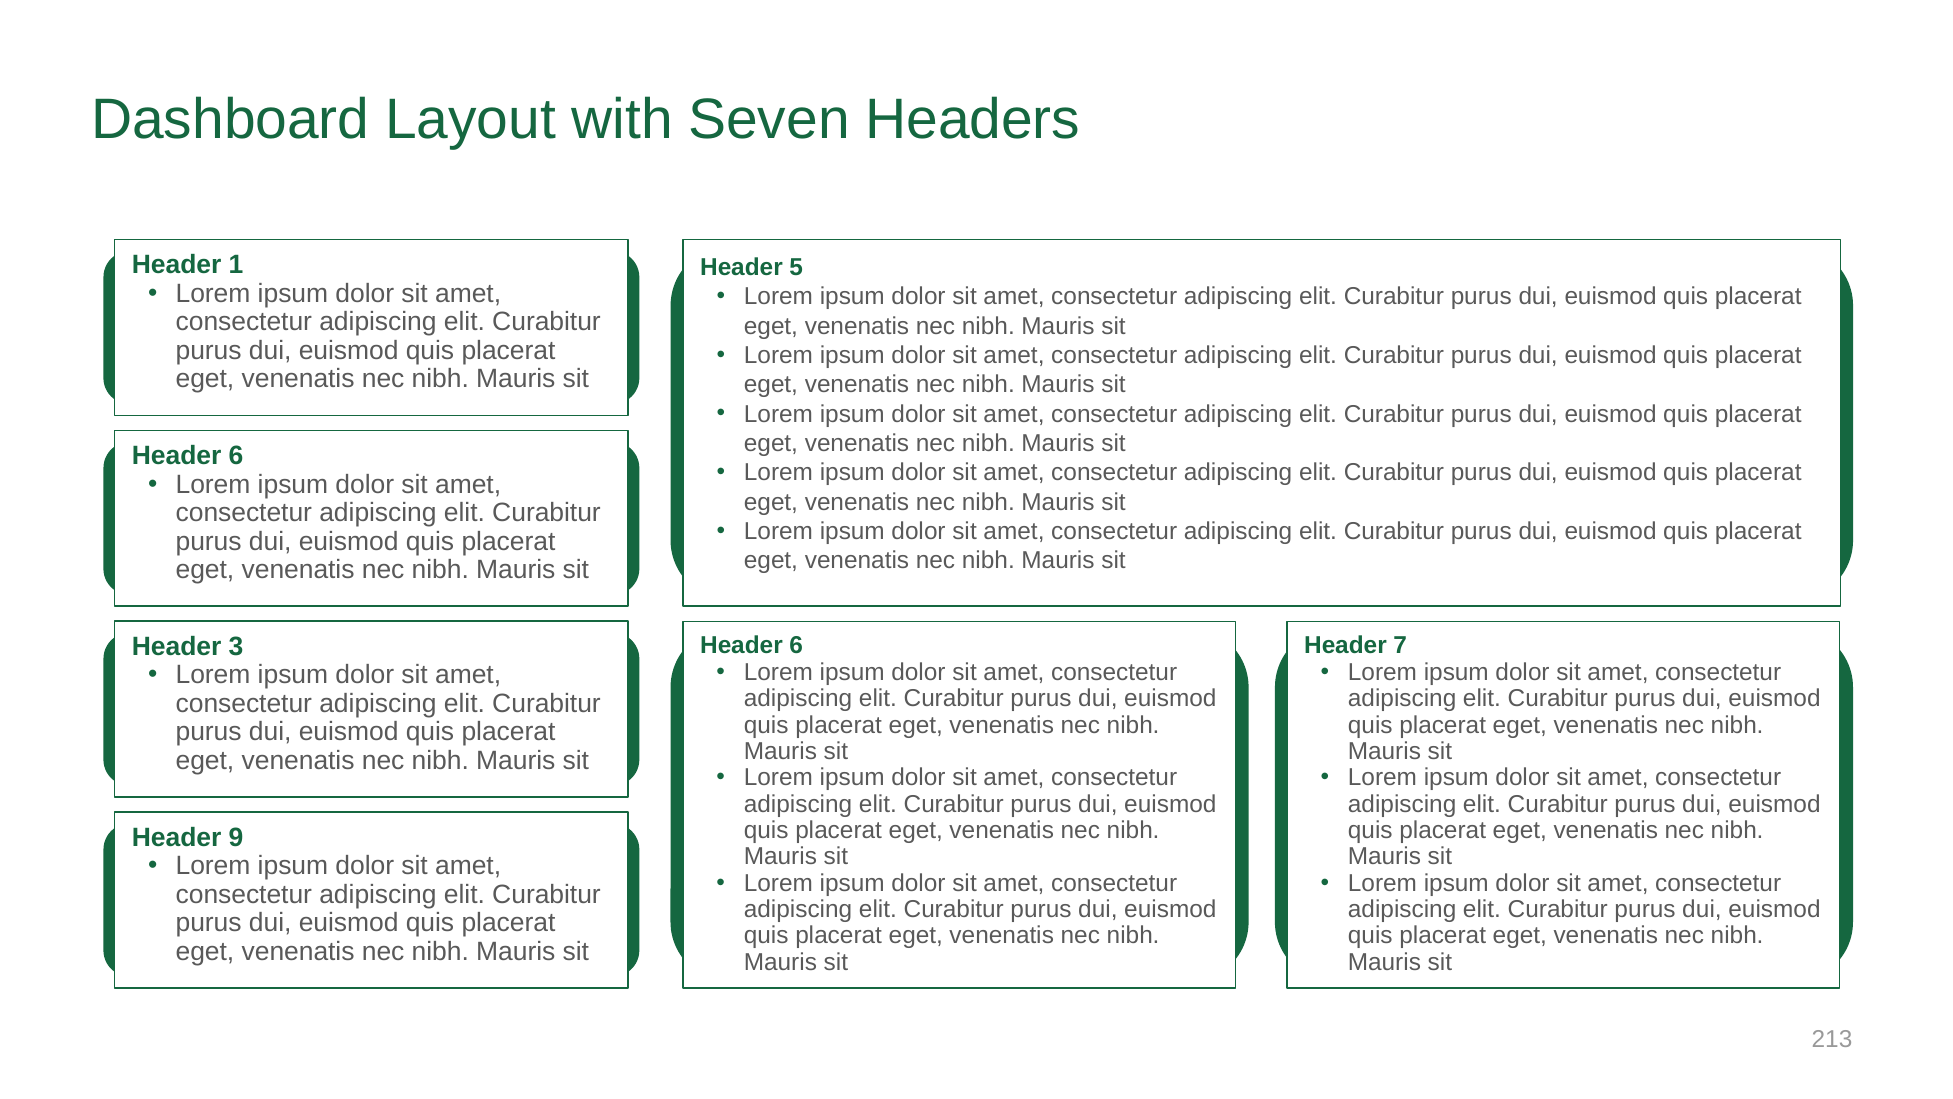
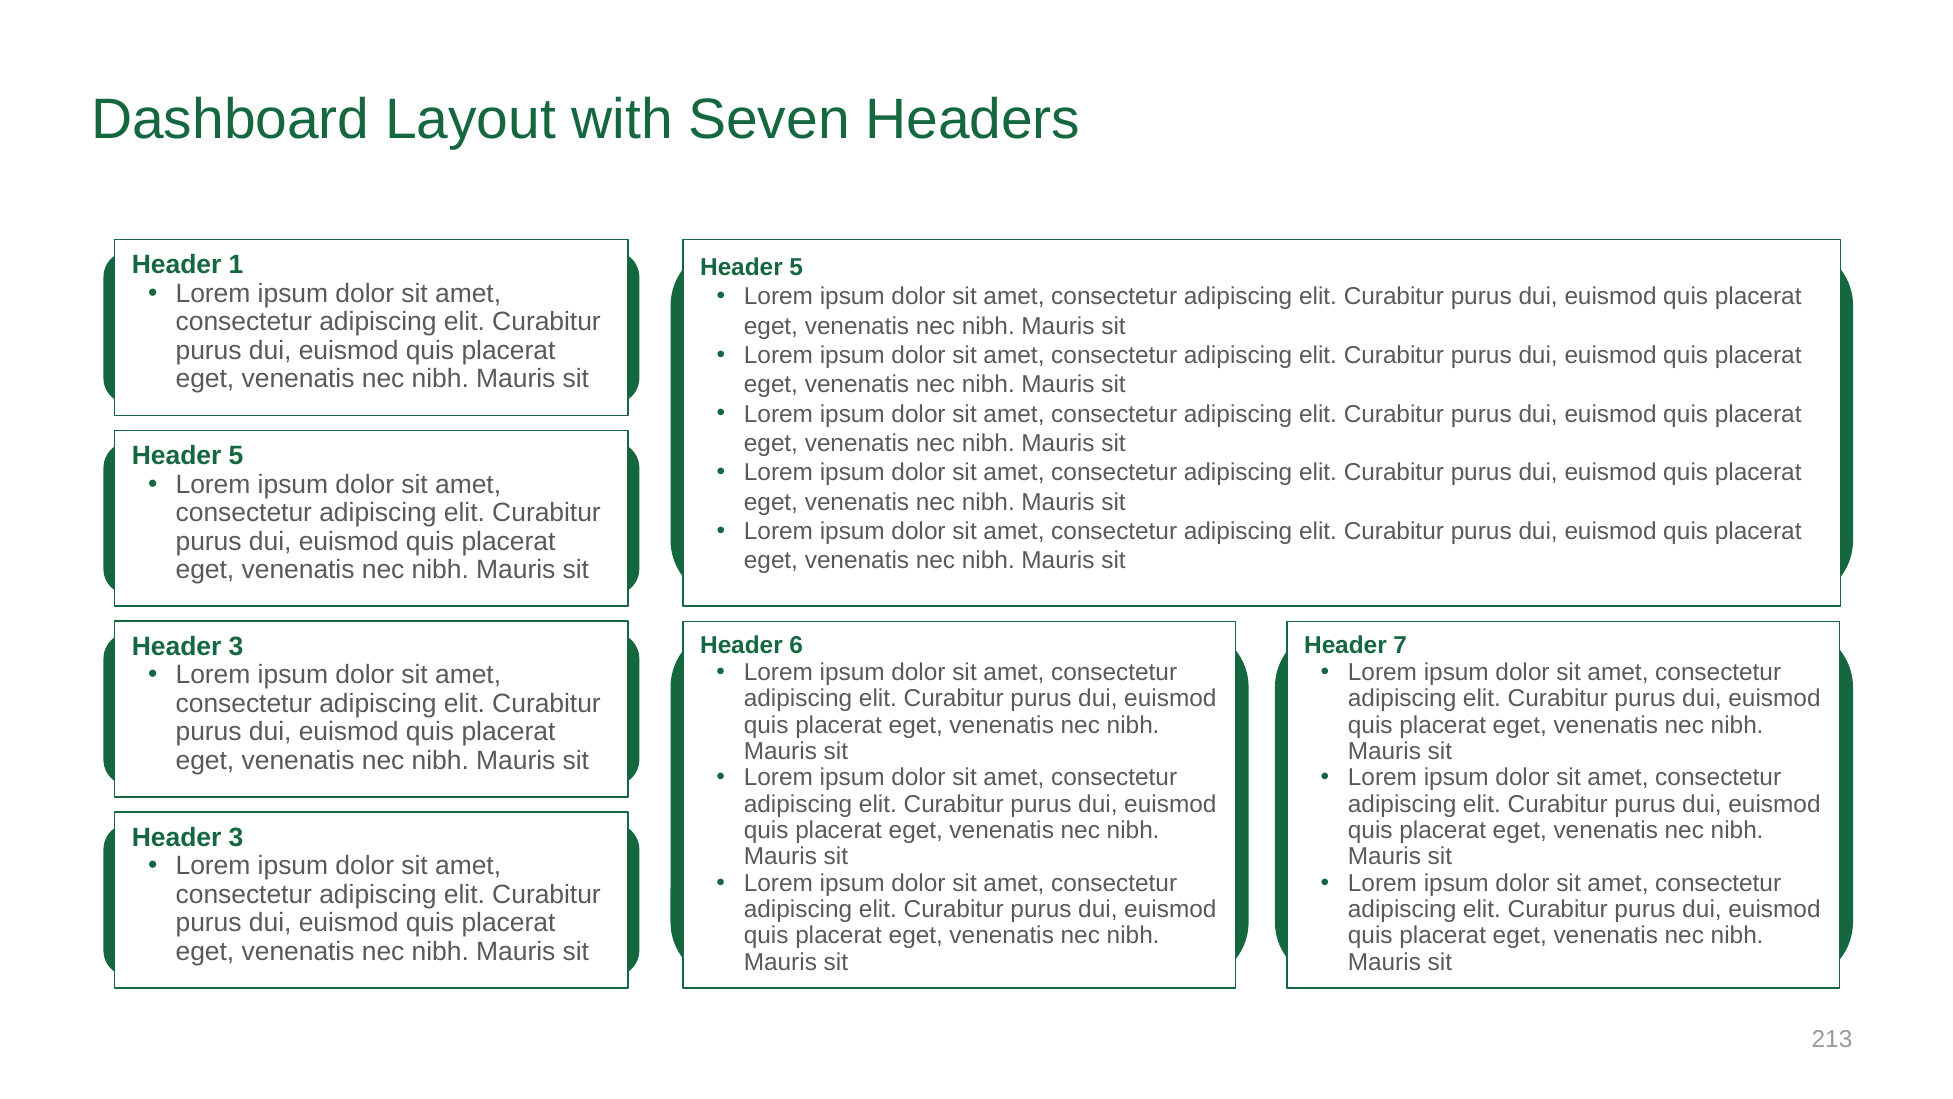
6: 6 -> 5 (236, 456)
9: 9 -> 3 (236, 837)
